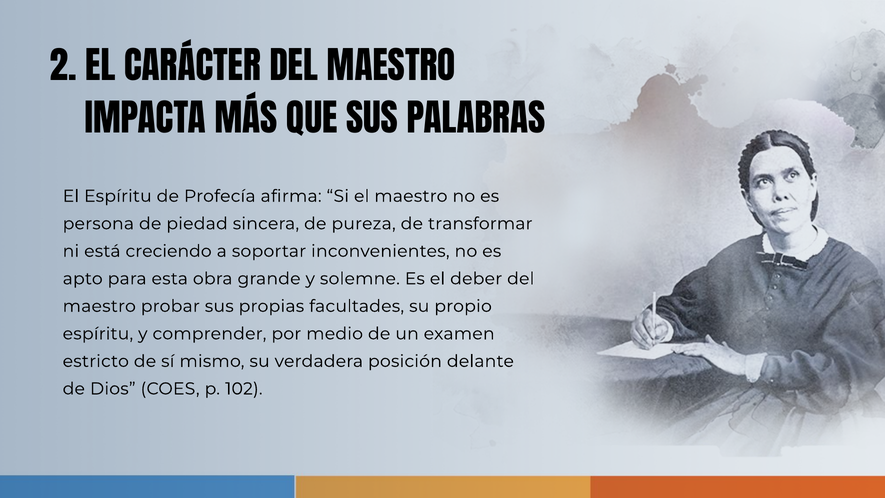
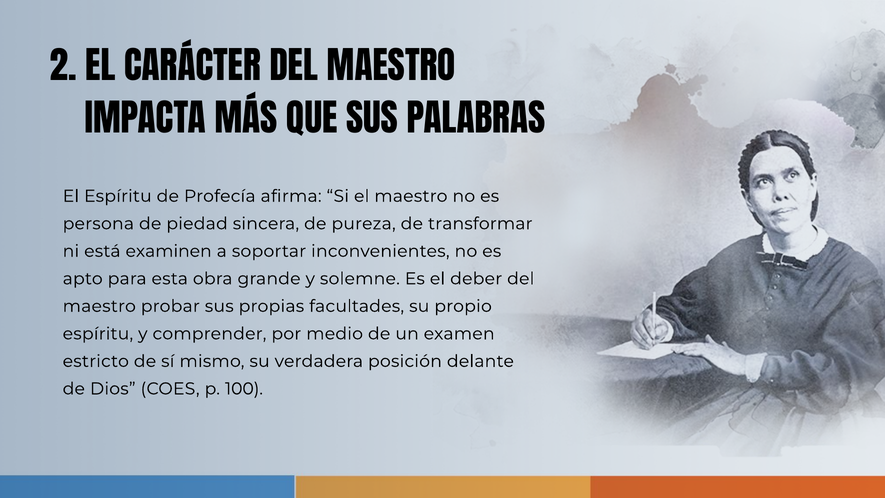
creciendo: creciendo -> examinen (169, 251)
102: 102 -> 100 (244, 389)
